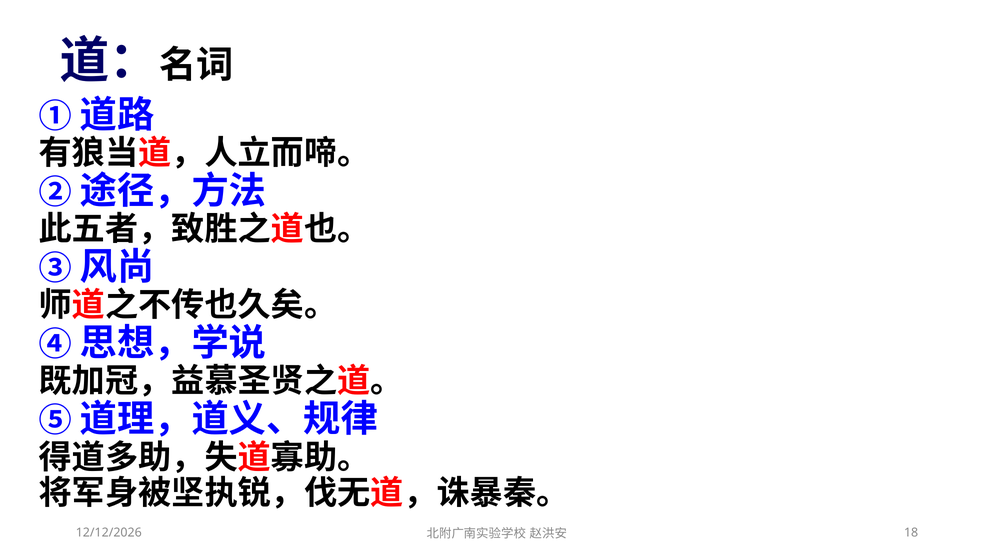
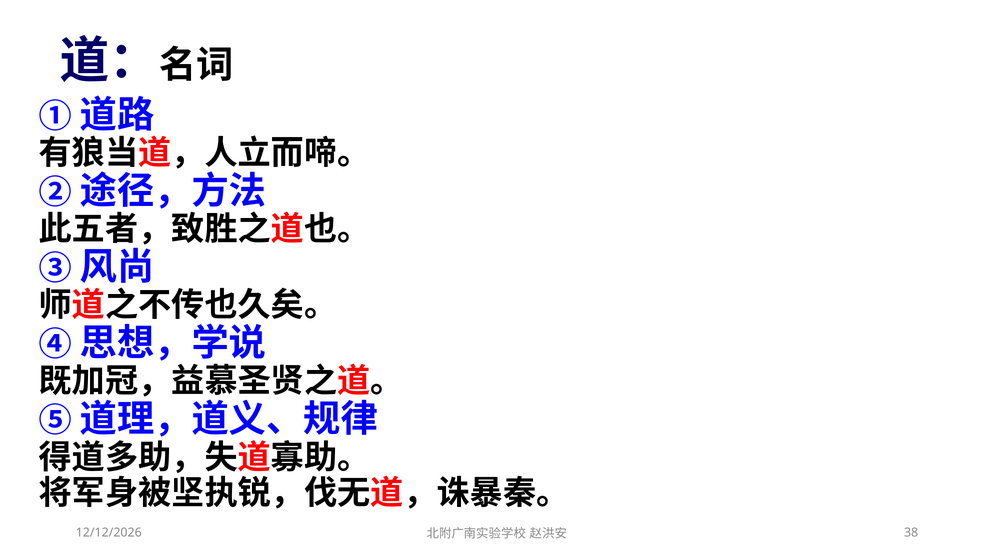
18: 18 -> 38 (911, 533)
